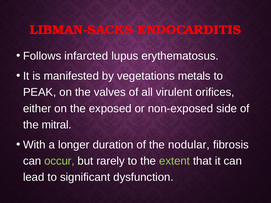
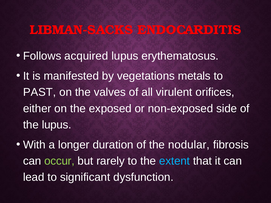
infarcted: infarcted -> acquired (86, 56)
PEAK: PEAK -> PAST (40, 92)
the mitral: mitral -> lupus (57, 125)
extent colour: light green -> light blue (175, 161)
